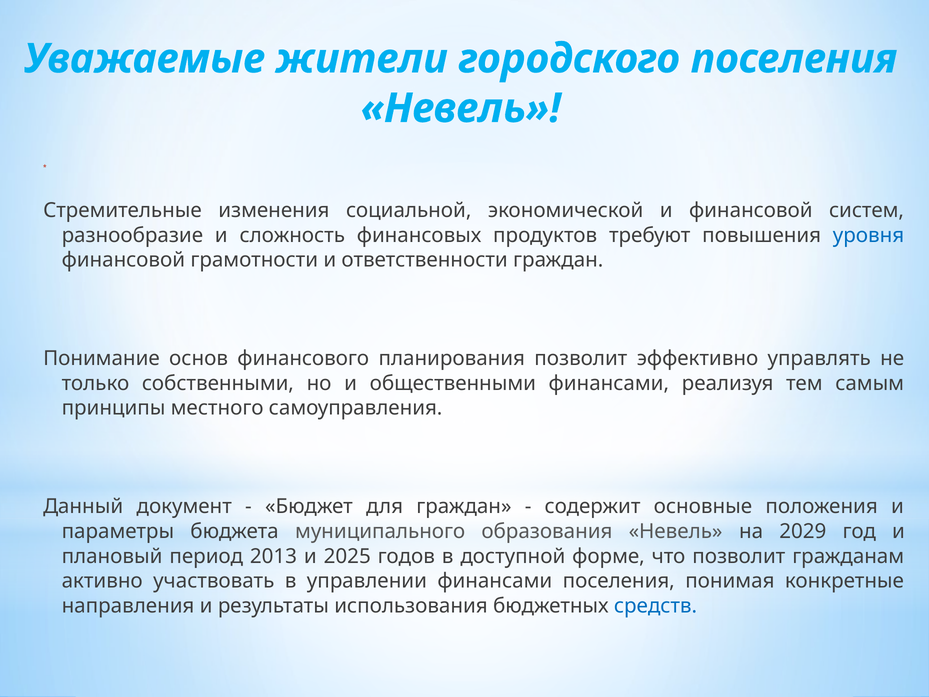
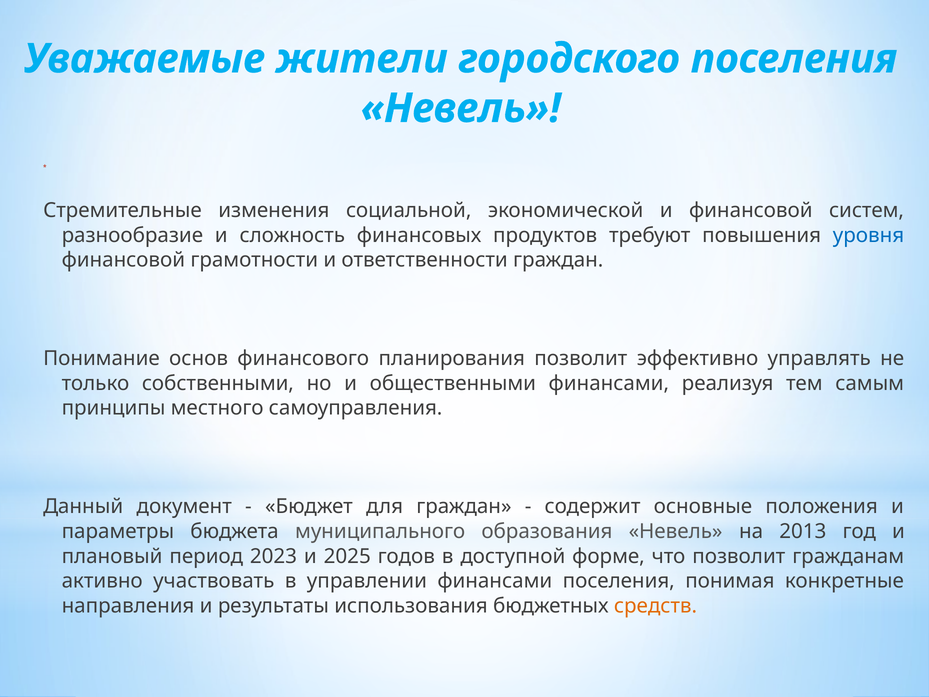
2029: 2029 -> 2013 (803, 531)
2013: 2013 -> 2023 (273, 556)
средств colour: blue -> orange (656, 606)
